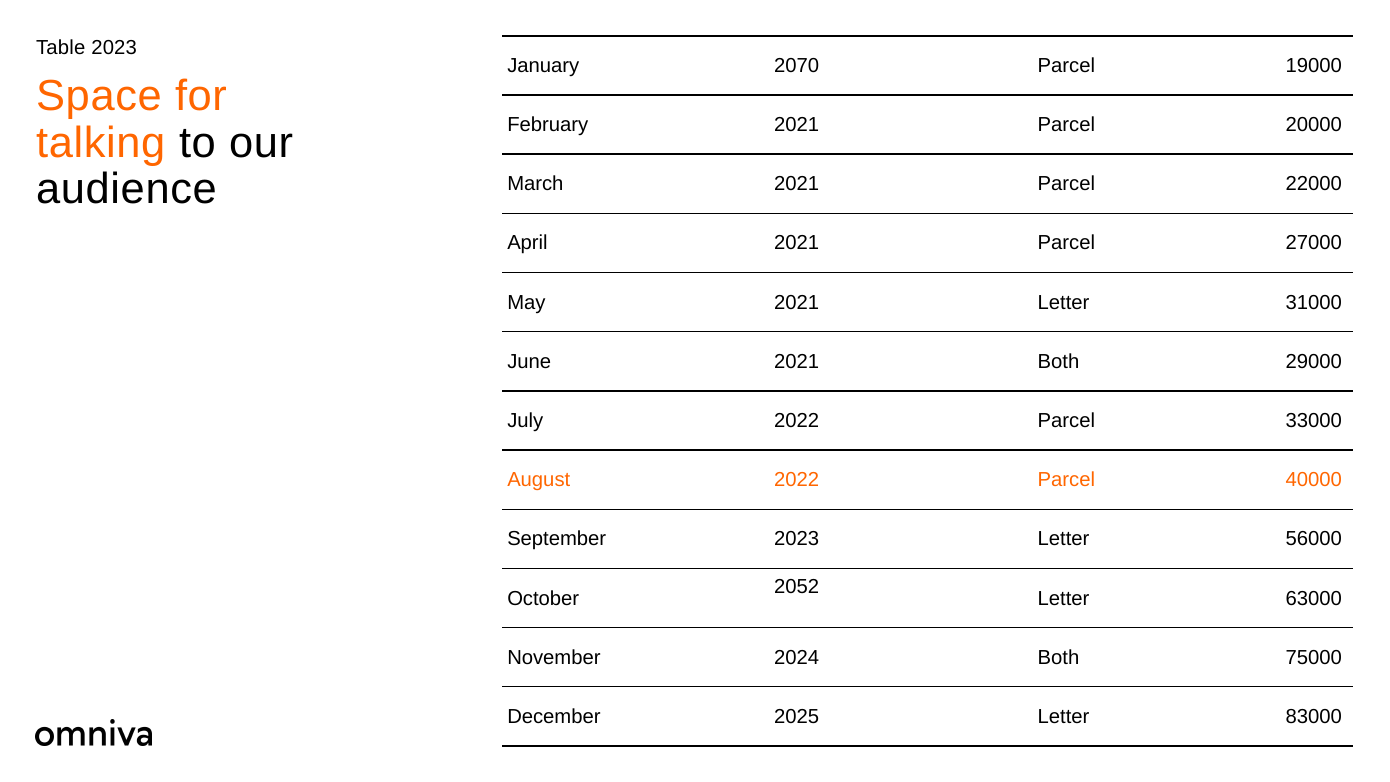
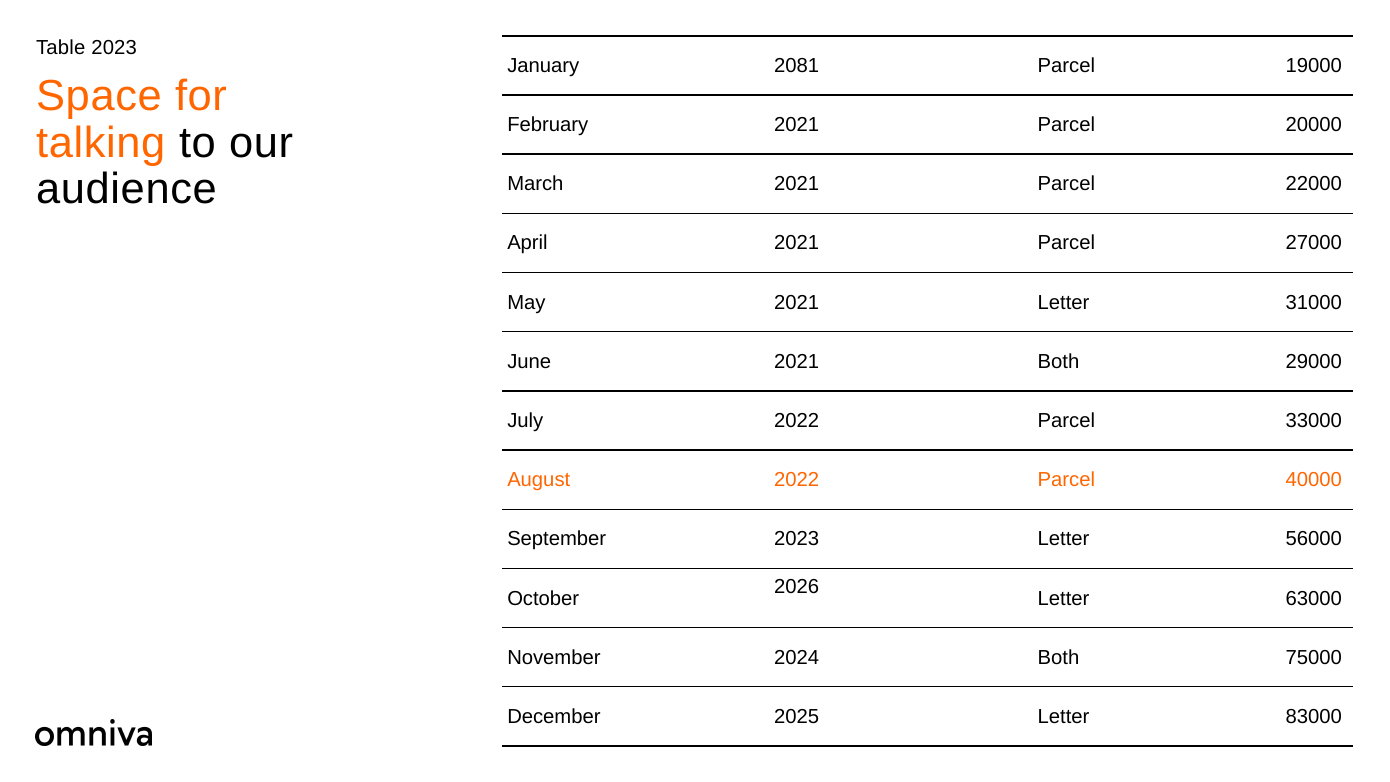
2070: 2070 -> 2081 (797, 66)
2052: 2052 -> 2026 (797, 587)
